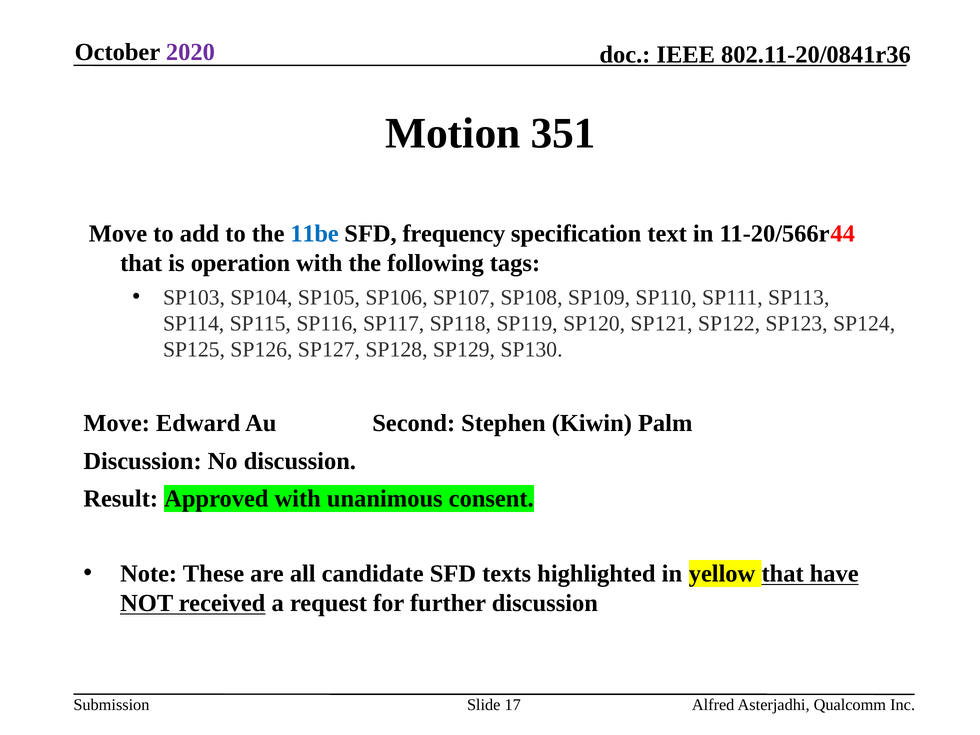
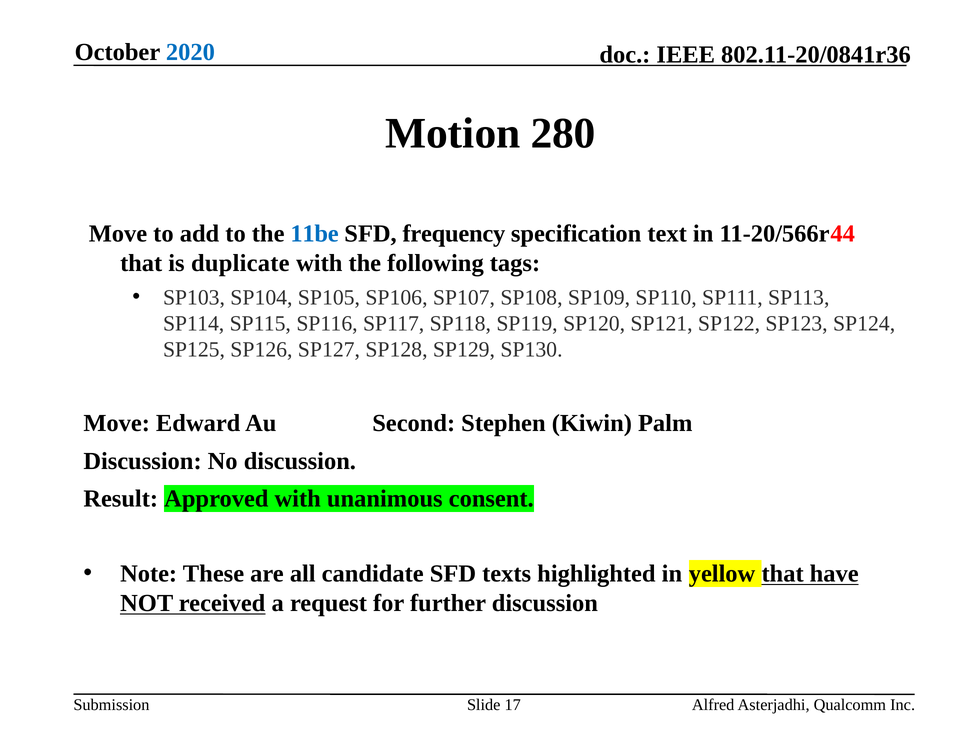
2020 colour: purple -> blue (190, 52)
351: 351 -> 280 (563, 134)
operation: operation -> duplicate (240, 263)
